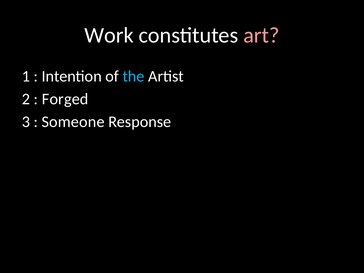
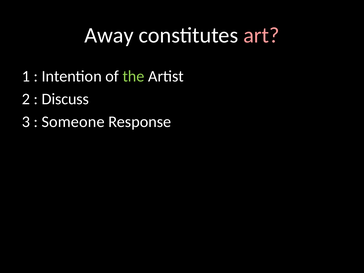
Work: Work -> Away (109, 35)
the colour: light blue -> light green (134, 76)
Forged: Forged -> Discuss (65, 99)
